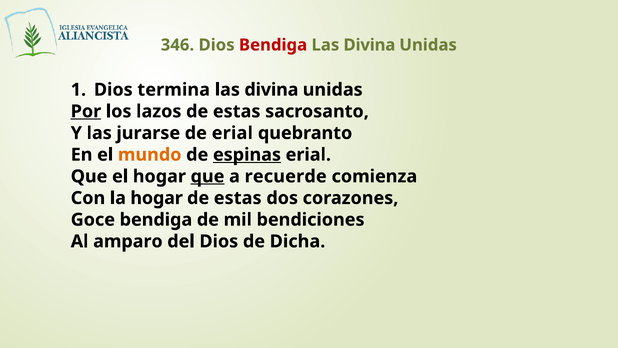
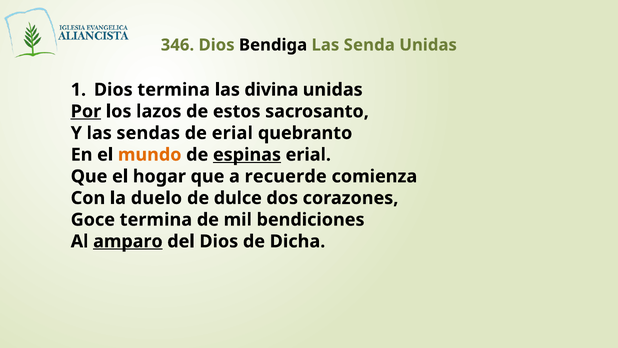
Bendiga colour: red -> black (273, 45)
Divina: Divina -> Senda (369, 45)
lazos de estas: estas -> estos (237, 111)
jurarse: jurarse -> sendas (148, 133)
que underline: present -> none (208, 176)
la hogar: hogar -> duelo (156, 198)
estas: estas -> dulce (238, 198)
Goce bendiga: bendiga -> termina (156, 220)
amparo underline: none -> present (128, 241)
